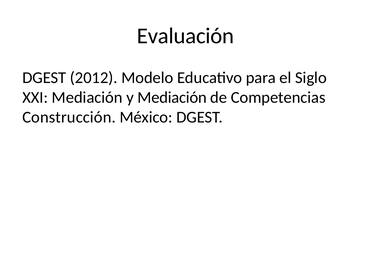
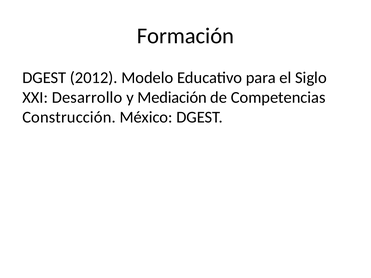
Evaluación: Evaluación -> Formación (185, 36)
XXI Mediación: Mediación -> Desarrollo (87, 98)
